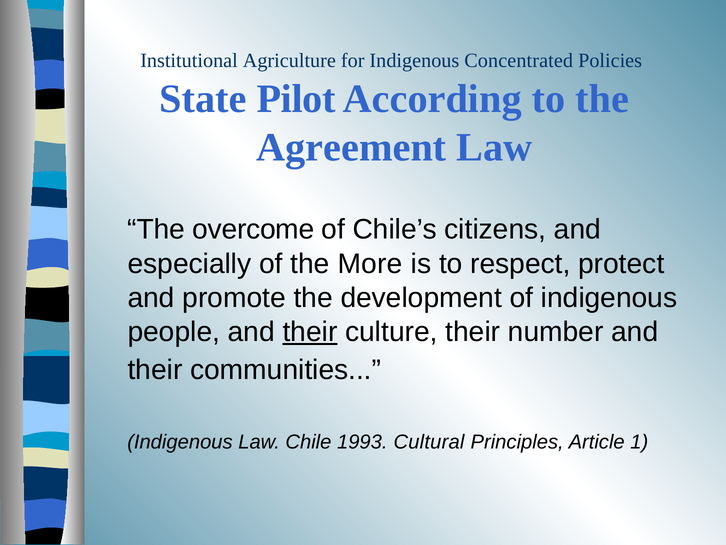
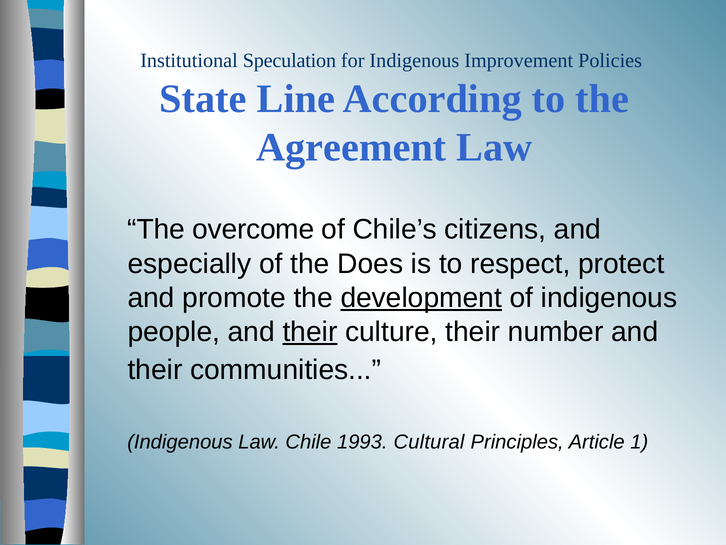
Agriculture: Agriculture -> Speculation (289, 60)
Concentrated: Concentrated -> Improvement (519, 60)
Pilot: Pilot -> Line (296, 99)
More: More -> Does (370, 264)
development underline: none -> present (421, 298)
